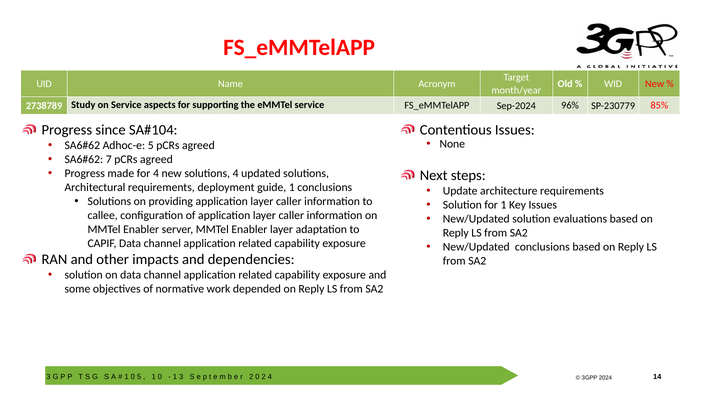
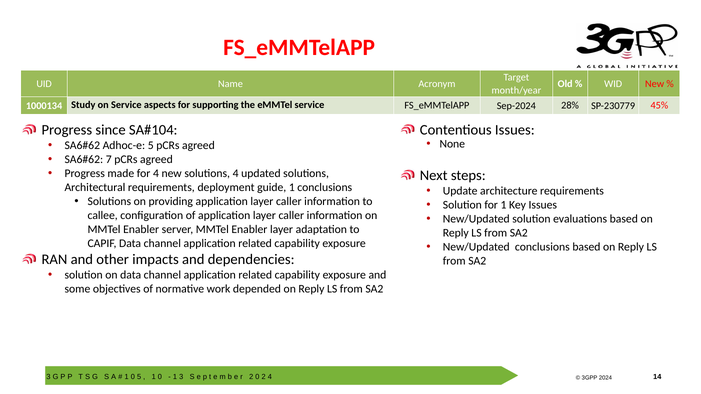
2738789: 2738789 -> 1000134 (44, 106)
96%: 96% -> 28% (570, 106)
85%: 85% -> 45% (659, 106)
